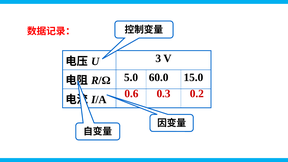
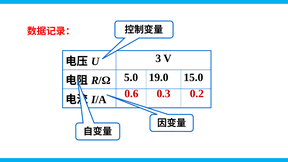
60.0: 60.0 -> 19.0 (159, 77)
